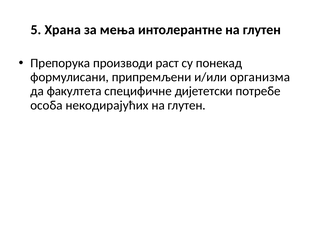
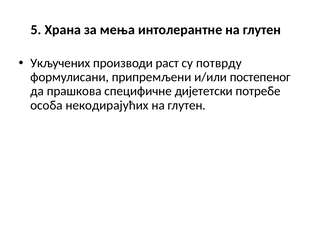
Препорука: Препорука -> Укључених (60, 63)
понекад: понекад -> потврду (219, 63)
организма: организма -> постепеног (260, 77)
факултета: факултета -> прашкова (74, 91)
